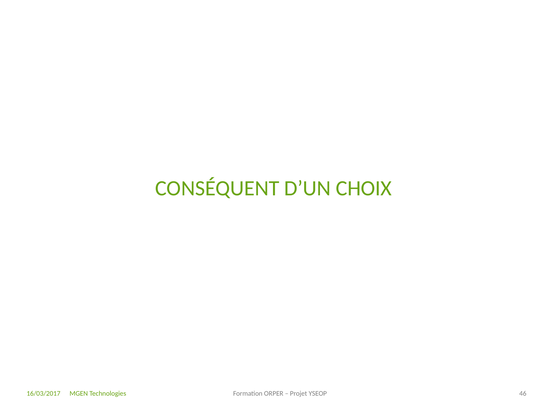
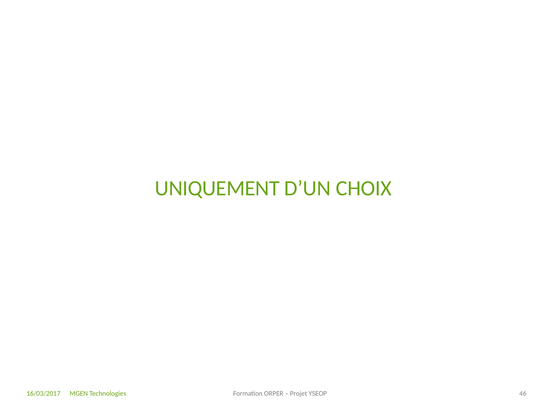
CONSÉQUENT: CONSÉQUENT -> UNIQUEMENT (217, 188)
